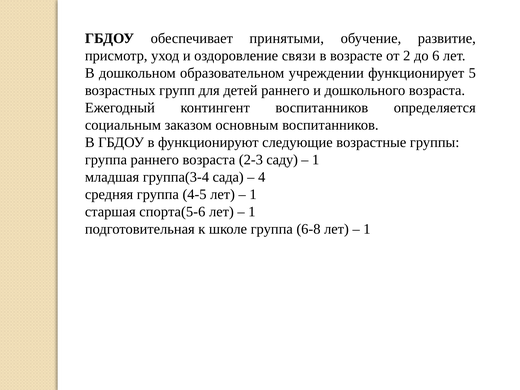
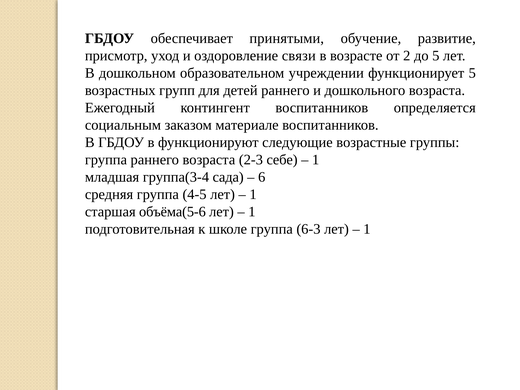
до 6: 6 -> 5 (436, 56)
основным: основным -> материале (247, 125)
саду: саду -> себе (282, 160)
4: 4 -> 6 (262, 177)
спорта(5-6: спорта(5-6 -> объёма(5-6 (172, 212)
6-8: 6-8 -> 6-3 (308, 229)
